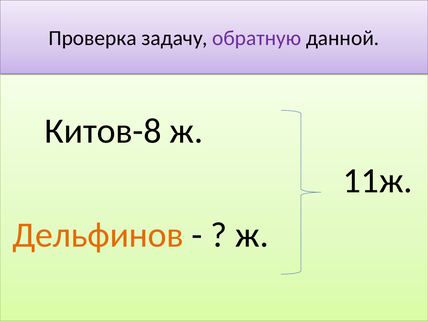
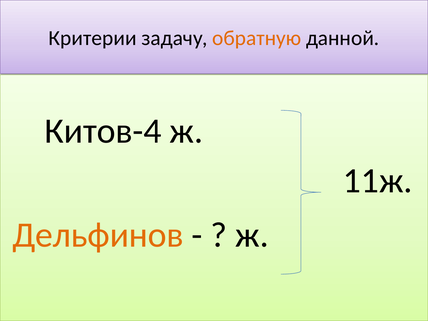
Проверка: Проверка -> Критерии (93, 38)
обратную colour: purple -> orange (257, 38)
Китов-8: Китов-8 -> Китов-4 (103, 131)
